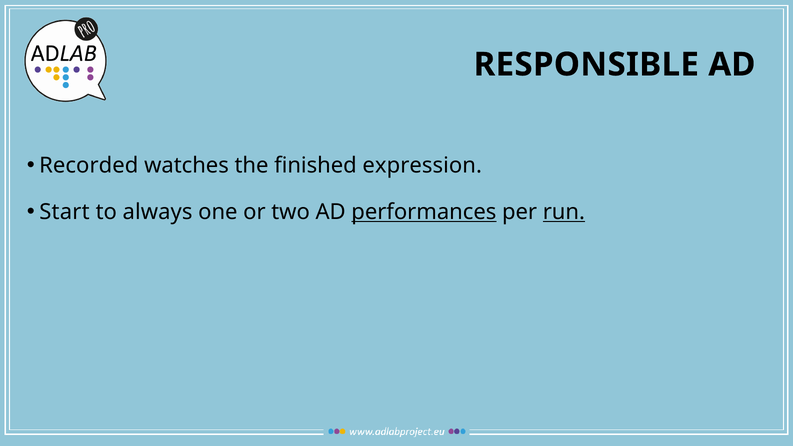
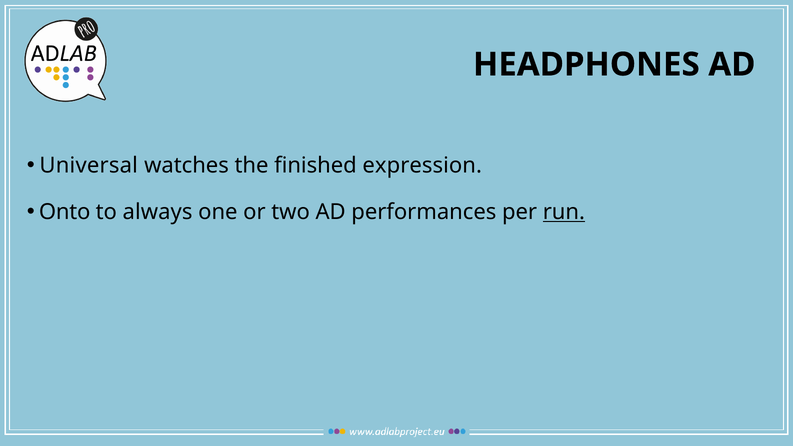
RESPONSIBLE: RESPONSIBLE -> HEADPHONES (586, 65)
Recorded: Recorded -> Universal (89, 166)
Start: Start -> Onto (65, 212)
performances underline: present -> none (424, 212)
